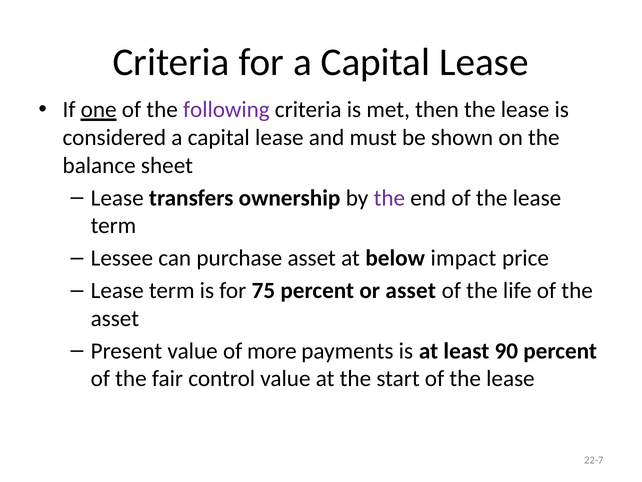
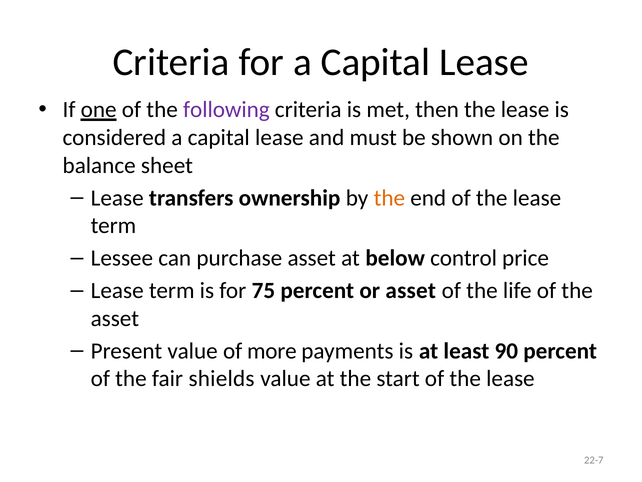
the colour: purple -> orange (389, 198)
impact: impact -> control (464, 258)
control: control -> shields (222, 378)
